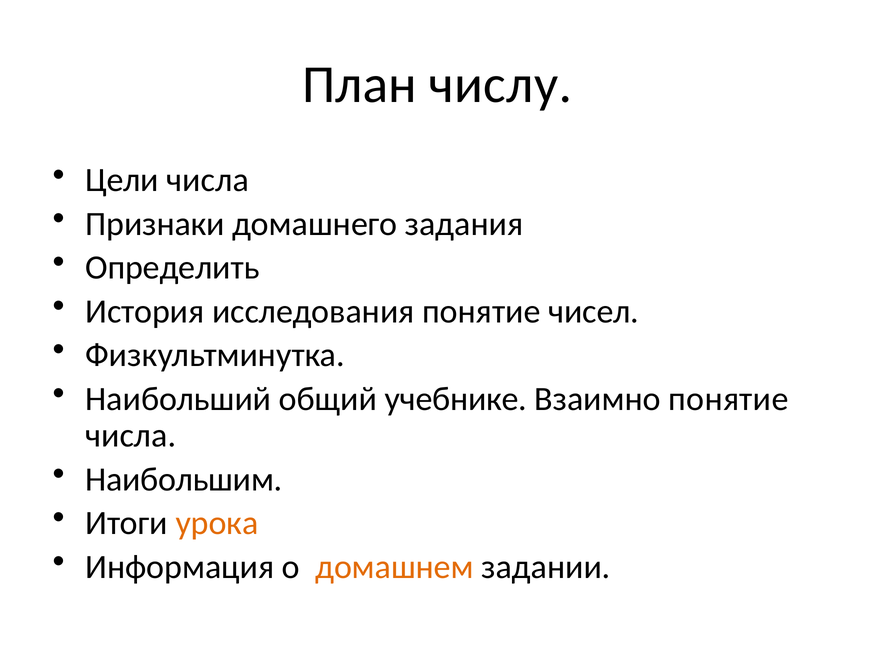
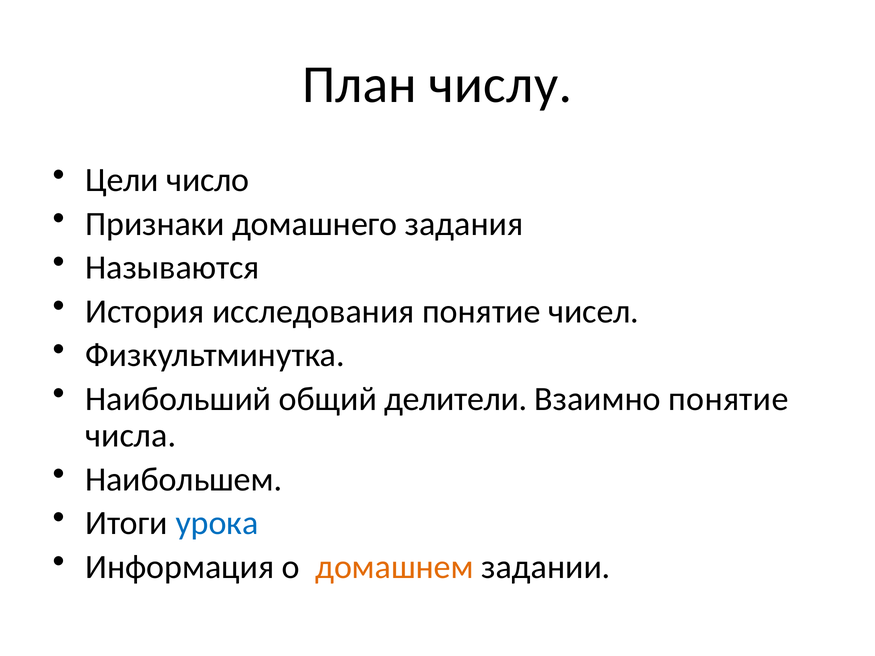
Цели числа: числа -> число (208, 180)
Определить: Определить -> Называются (172, 268)
учебнике: учебнике -> делители (456, 399)
Наибольшим: Наибольшим -> Наибольшем (184, 480)
урока colour: orange -> blue (217, 523)
